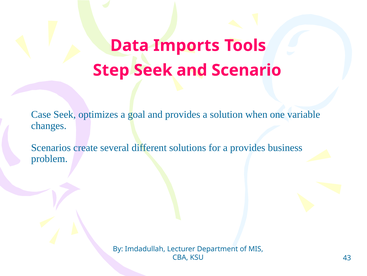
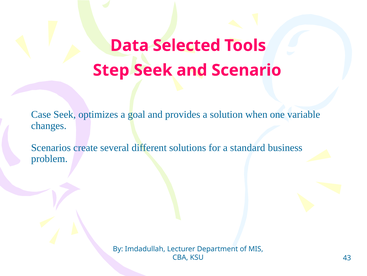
Imports: Imports -> Selected (187, 45)
a provides: provides -> standard (248, 147)
